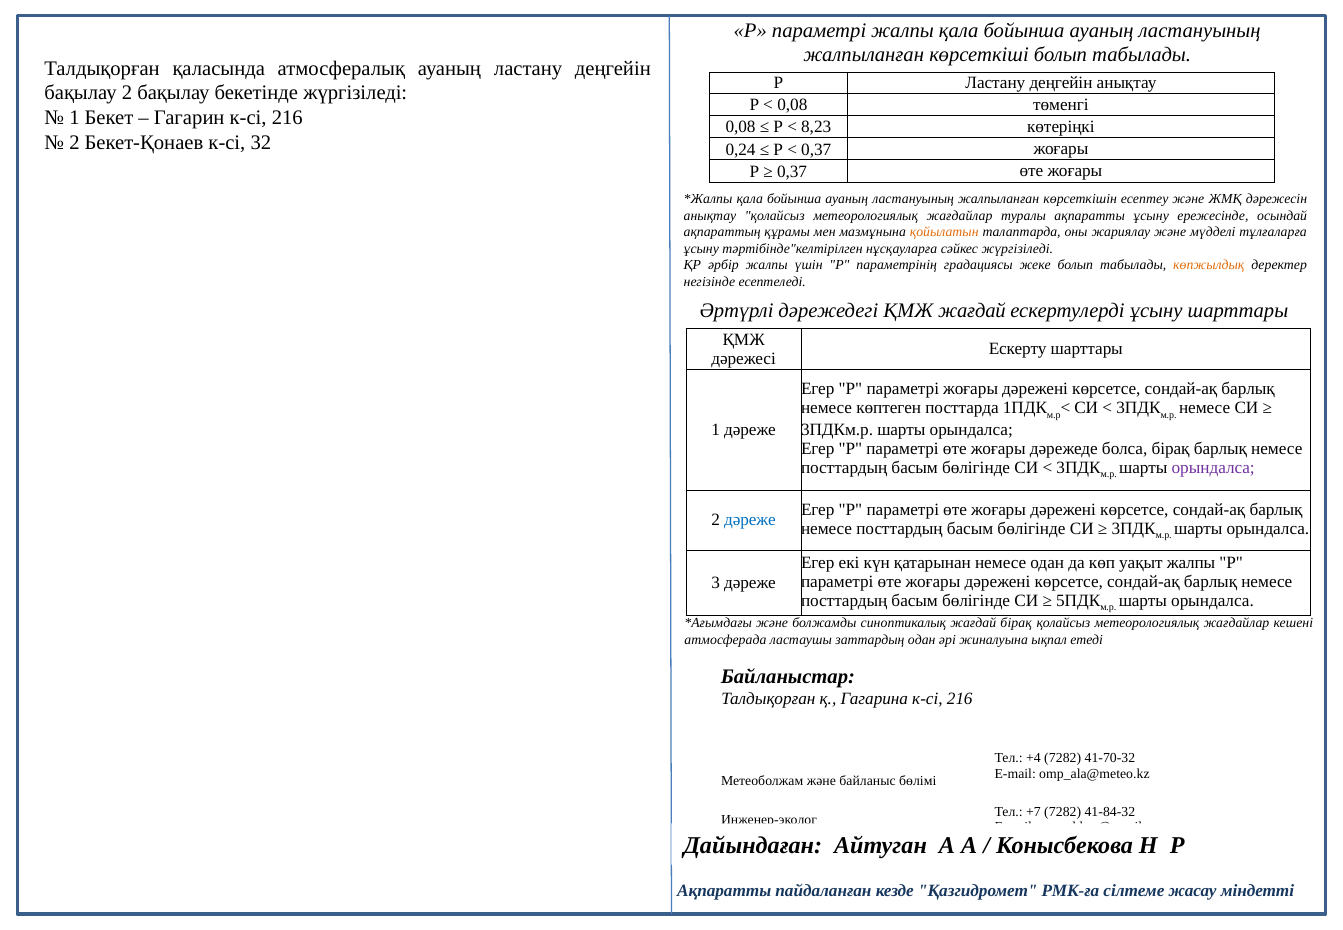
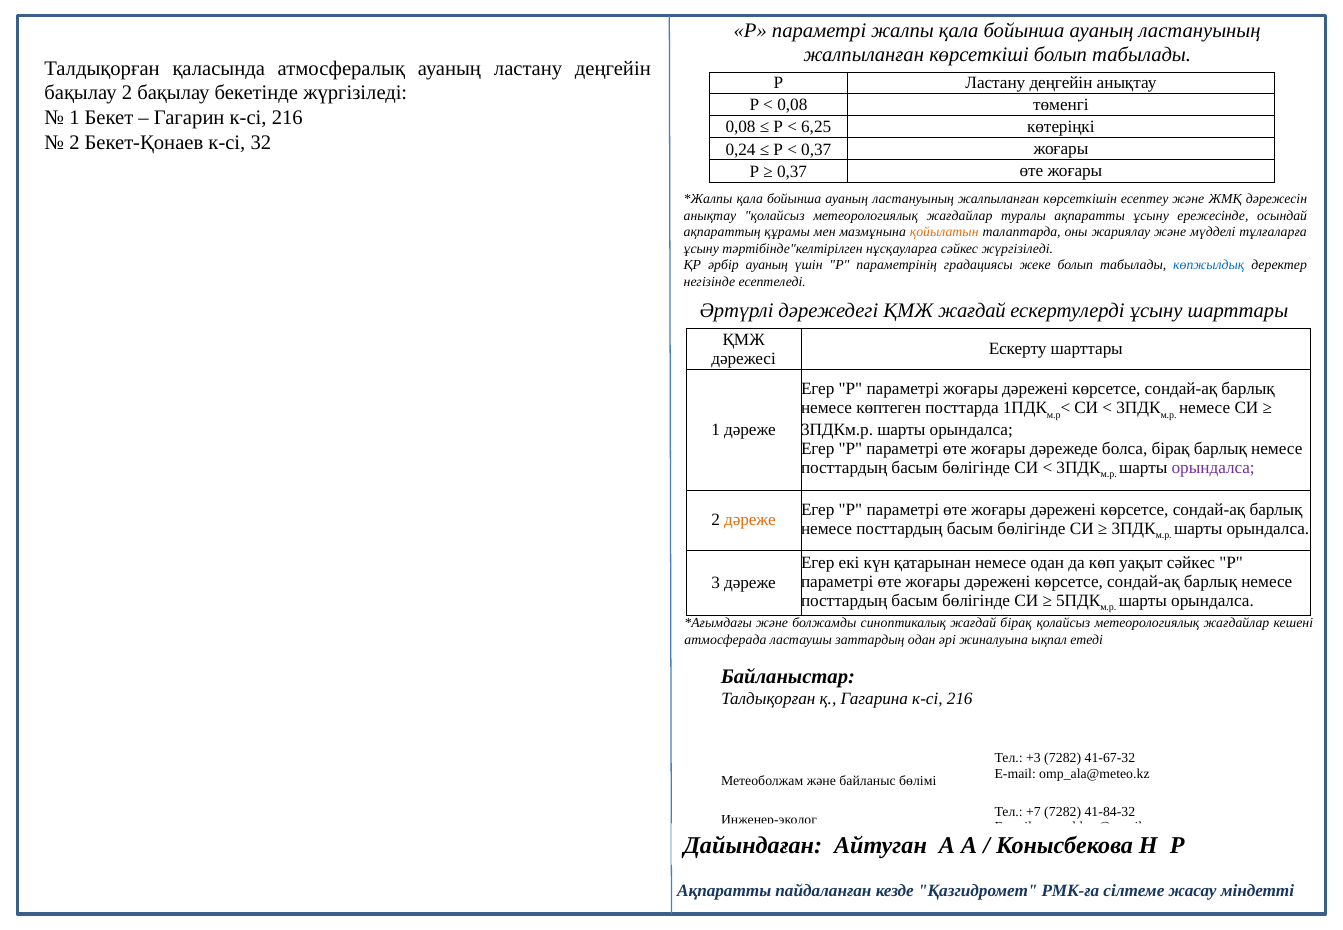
8,23: 8,23 -> 6,25 (816, 127)
әрбір жалпы: жалпы -> ауаның (767, 265)
көпжылдық colour: orange -> blue (1209, 265)
дәреже colour: blue -> orange (750, 520)
уақыт жалпы: жалпы -> сәйкес (1191, 562)
+4: +4 -> +3 (1033, 758)
41-70-32: 41-70-32 -> 41-67-32 (1110, 758)
